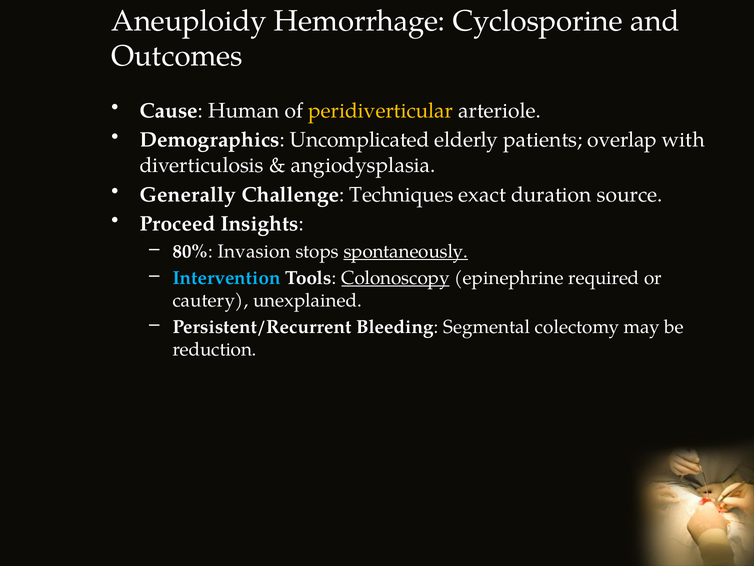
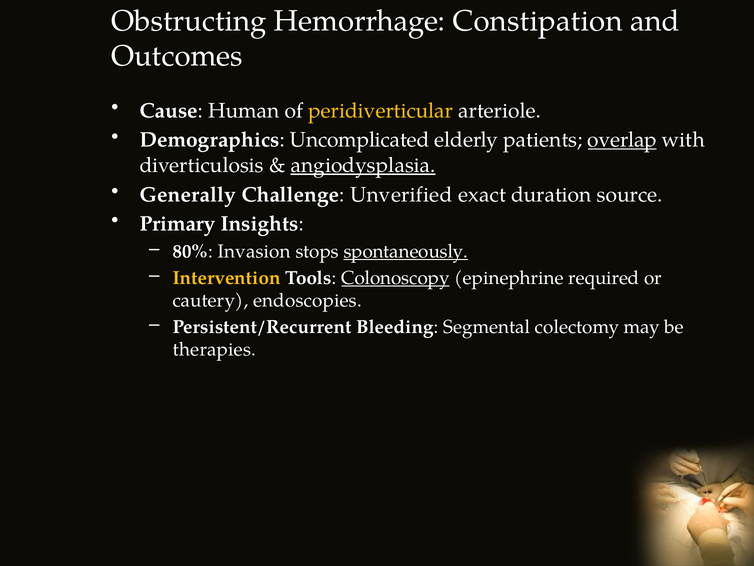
Aneuploidy: Aneuploidy -> Obstructing (189, 21)
Cyclosporine: Cyclosporine -> Constipation (538, 21)
overlap underline: none -> present (622, 140)
angiodysplasia underline: none -> present (363, 165)
Techniques: Techniques -> Unverified (401, 194)
Proceed: Proceed -> Primary (178, 224)
Intervention colour: light blue -> yellow (227, 278)
unexplained: unexplained -> endoscopies (307, 300)
reduction: reduction -> therapies (214, 349)
